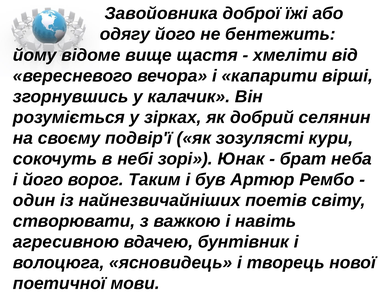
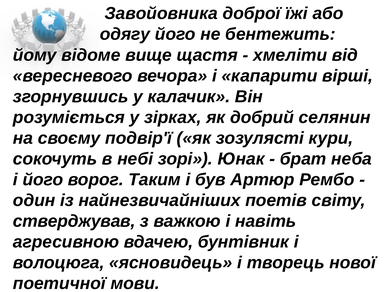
створювати: створювати -> стверджував (74, 222)
